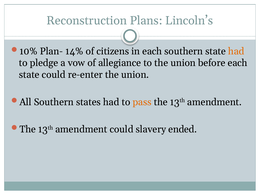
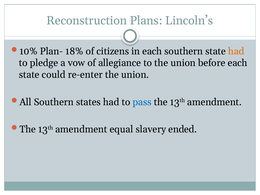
14%: 14% -> 18% (74, 51)
pass colour: orange -> blue (142, 102)
amendment could: could -> equal (121, 129)
